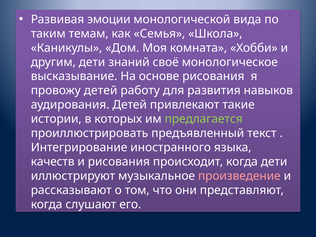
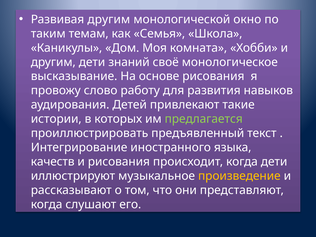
Развивая эмоции: эмоции -> другим (109, 19)
вида: вида -> окно (247, 19)
провожу детей: детей -> слово (101, 91)
произведение colour: pink -> yellow (239, 176)
